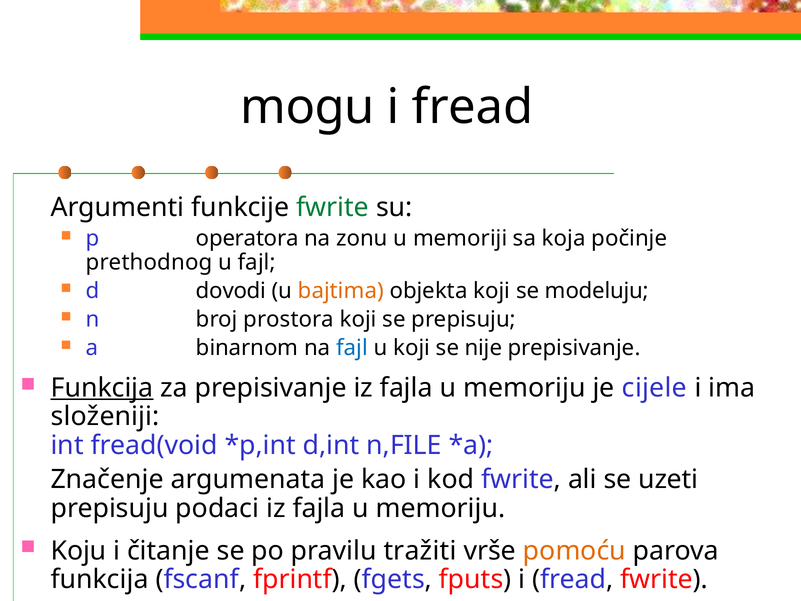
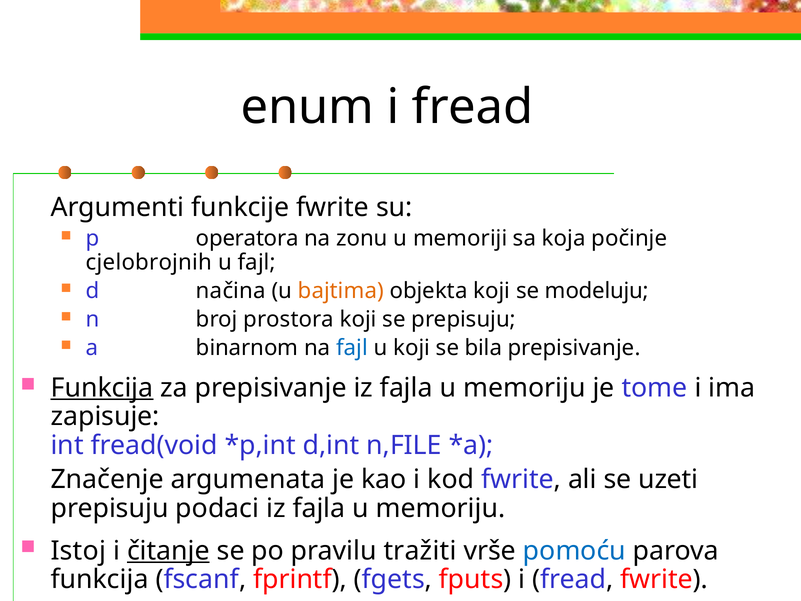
mogu: mogu -> enum (307, 107)
fwrite colour: green -> black (333, 208)
prethodnog: prethodnog -> cjelobrojnih (149, 263)
dovodi: dovodi -> načina (231, 291)
nije: nije -> bila (483, 348)
cijele: cijele -> tome (655, 388)
složeniji: složeniji -> zapisuje (105, 417)
Koju: Koju -> Istoj (78, 550)
čitanje underline: none -> present (168, 550)
pomoću colour: orange -> blue (574, 550)
